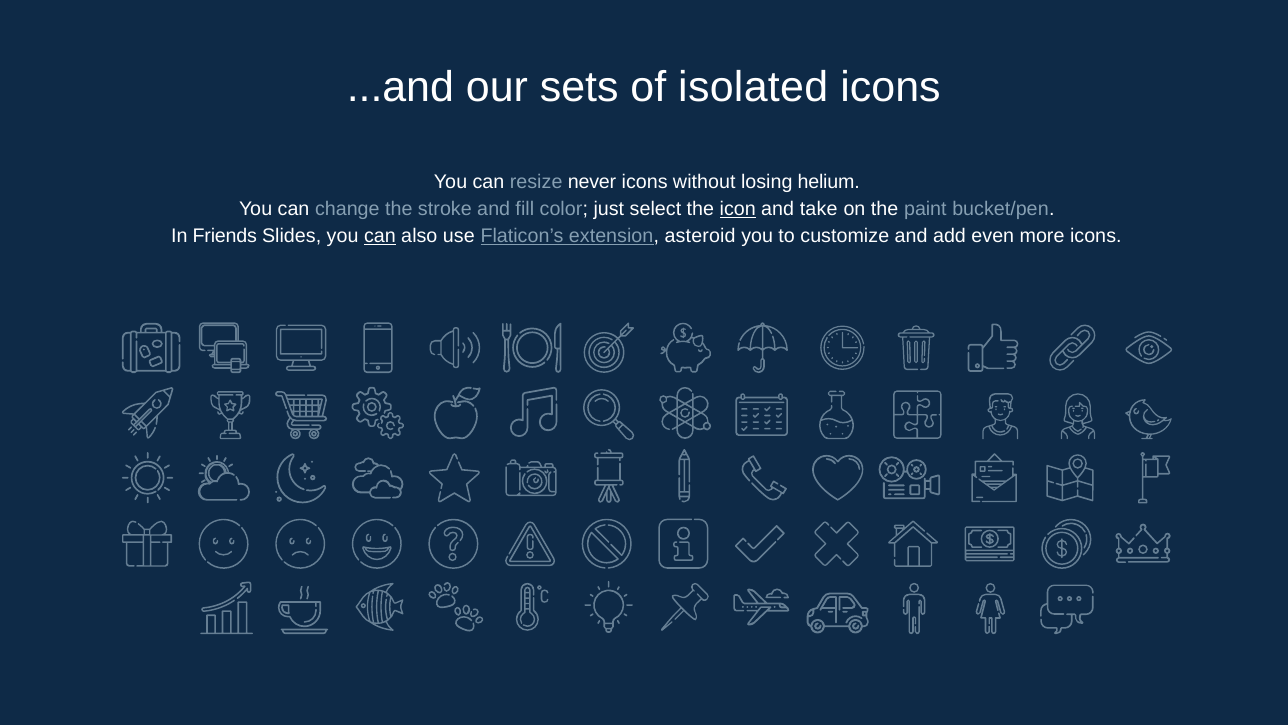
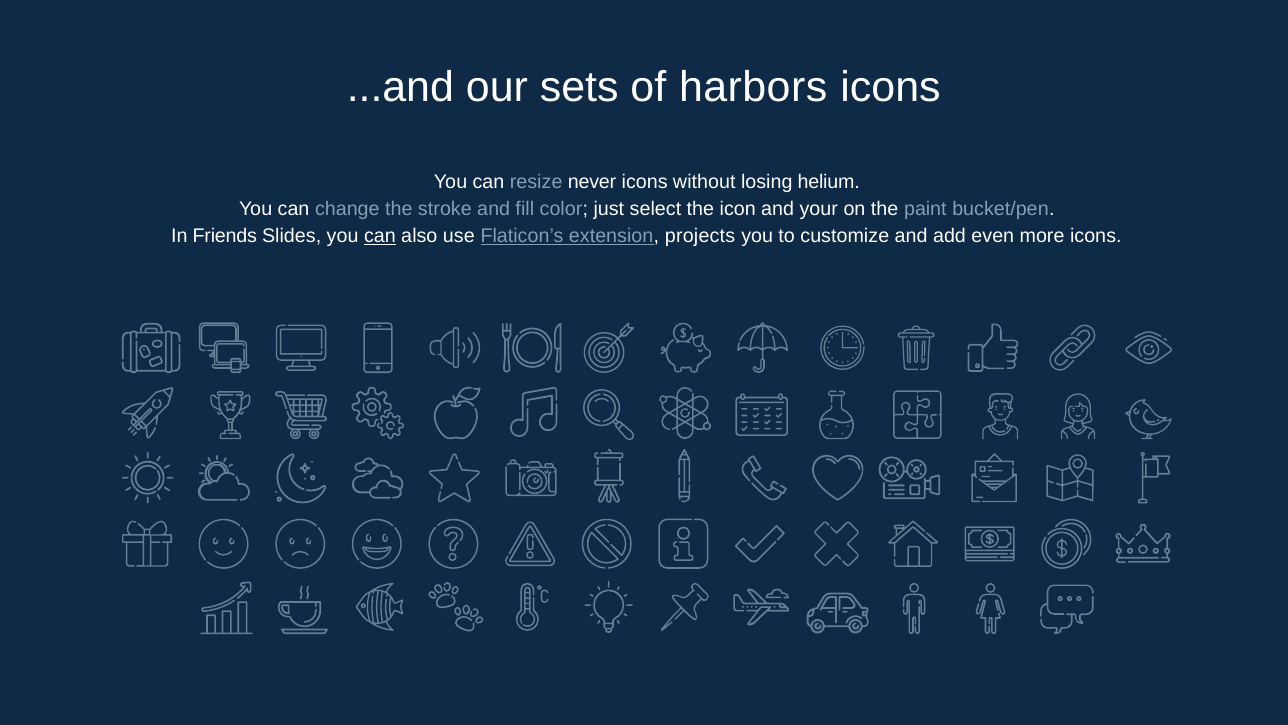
isolated: isolated -> harbors (753, 87)
icon underline: present -> none (738, 209)
take: take -> your (819, 209)
asteroid: asteroid -> projects (700, 236)
